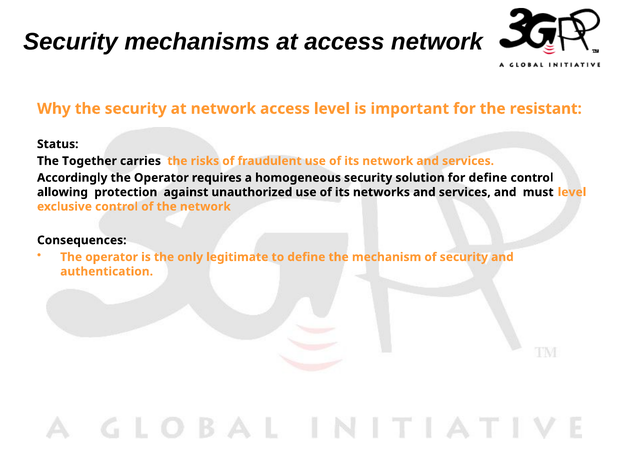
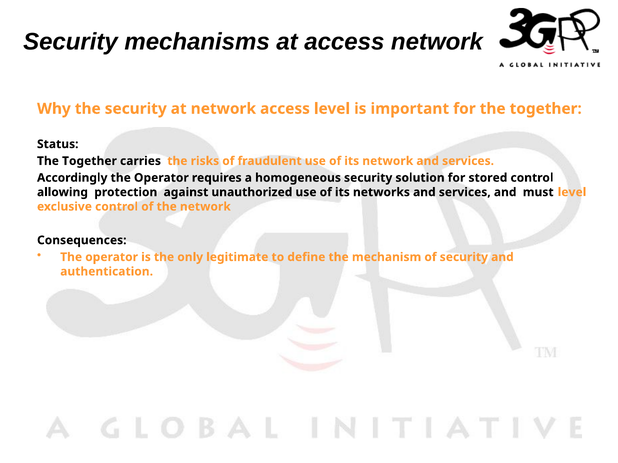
for the resistant: resistant -> together (546, 109)
for define: define -> stored (488, 178)
